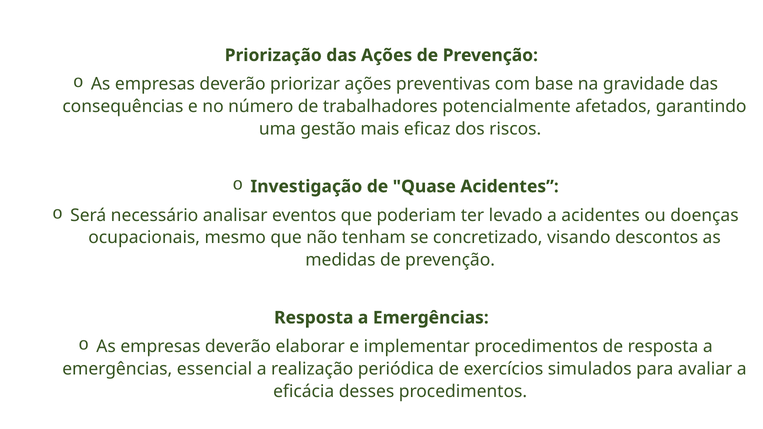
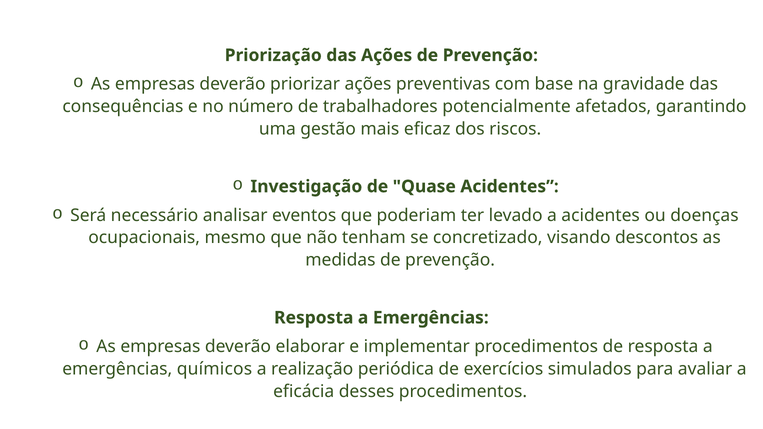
essencial: essencial -> químicos (214, 369)
